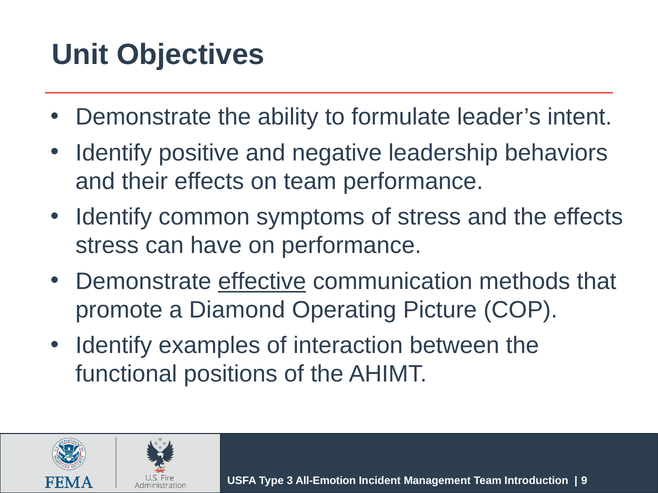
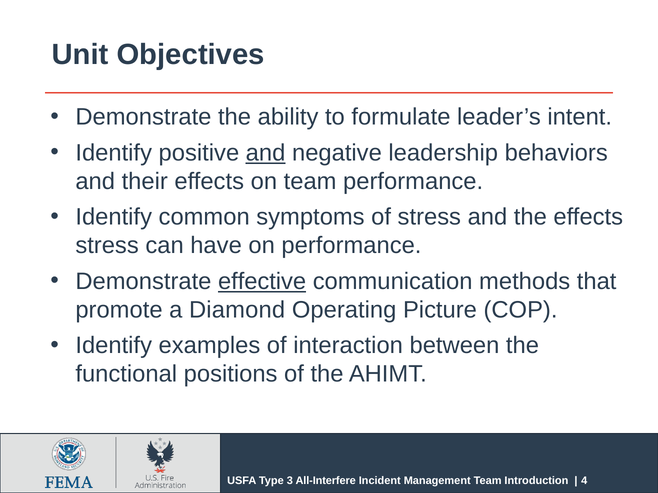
and underline: none -> present (266, 153)
All-Emotion: All-Emotion -> All-Interfere (326, 481)
9: 9 -> 4 (584, 481)
